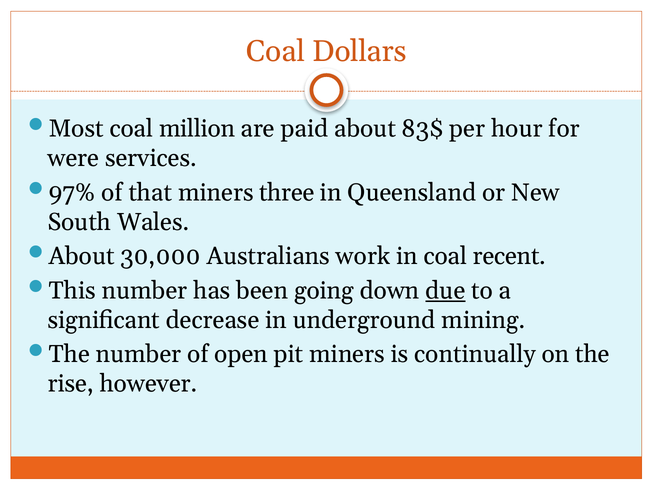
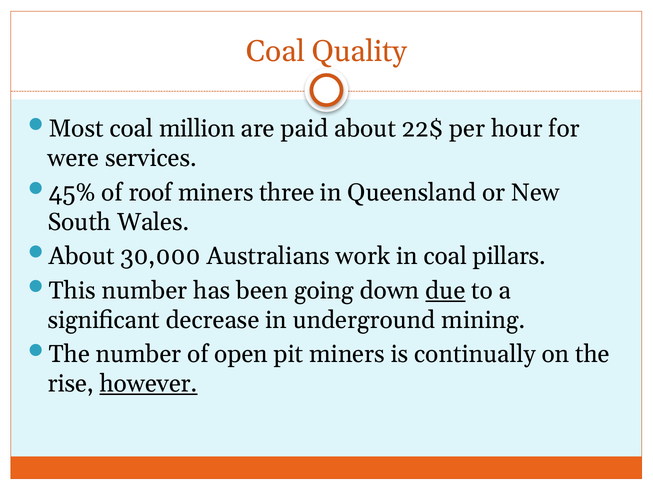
Dollars: Dollars -> Quality (359, 51)
83$: 83$ -> 22$ (423, 129)
97%: 97% -> 45% (72, 192)
that: that -> roof (150, 192)
recent: recent -> pillars (509, 256)
however underline: none -> present (149, 384)
